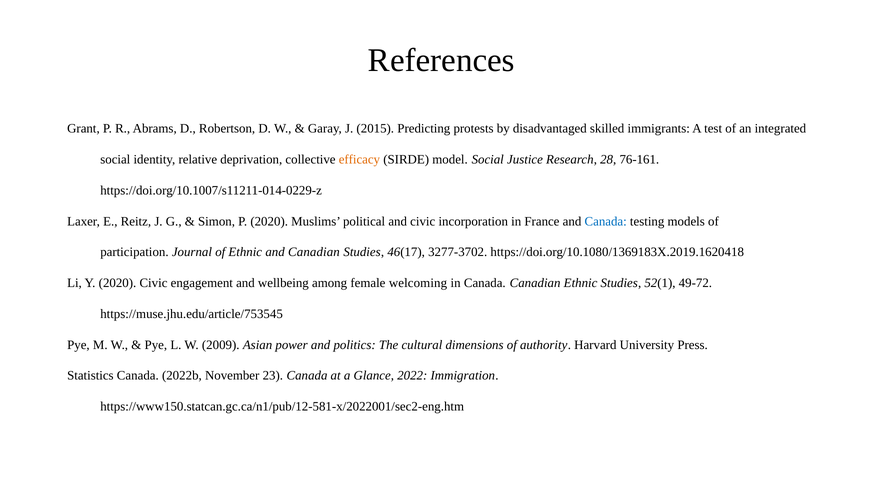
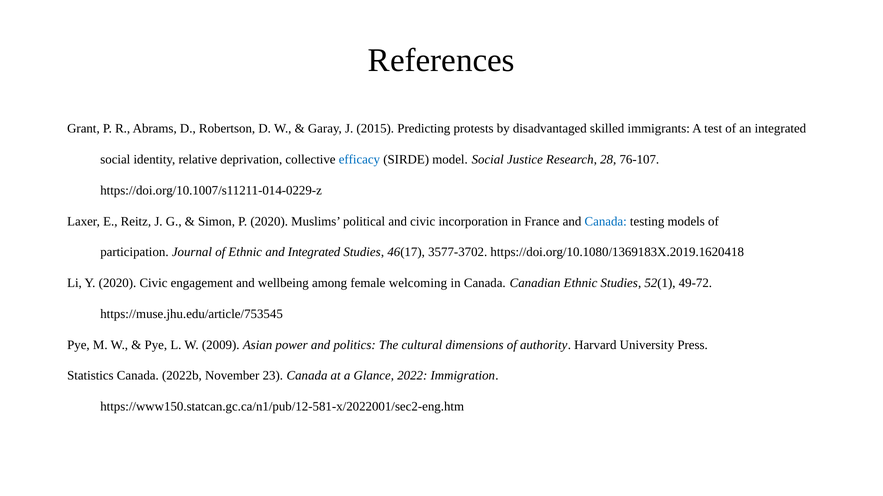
efficacy colour: orange -> blue (359, 160)
76-161: 76-161 -> 76-107 (639, 160)
and Canadian: Canadian -> Integrated (314, 253)
3277-3702: 3277-3702 -> 3577-3702 (458, 253)
